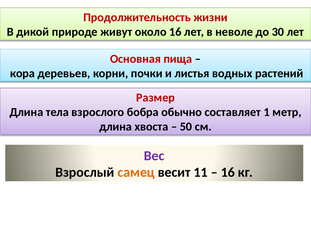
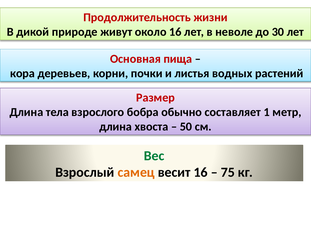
Вес colour: purple -> green (154, 156)
весит 11: 11 -> 16 (201, 173)
16: 16 -> 75 (228, 173)
